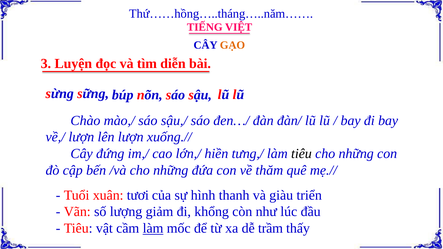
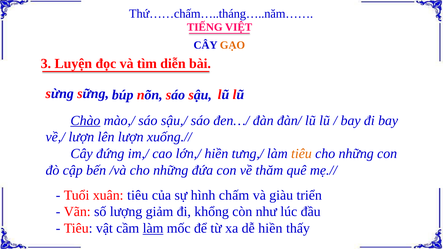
Thứ……hồng…..tháng…..năm……: Thứ……hồng…..tháng…..năm…… -> Thứ……chấm…..tháng…..năm…… (221, 14)
Chào underline: none -> present (85, 120)
tiêu colour: black -> orange (301, 154)
xuân tươi: tươi -> tiêu (138, 195)
thanh: thanh -> chấm (234, 195)
dễ trầm: trầm -> hiền (270, 228)
